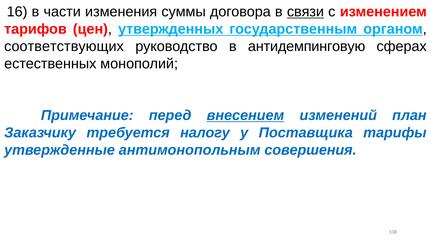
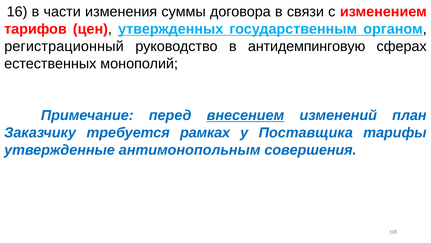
связи underline: present -> none (305, 12)
соответствующих: соответствующих -> регистрационный (64, 46)
налогу: налогу -> рамках (205, 132)
